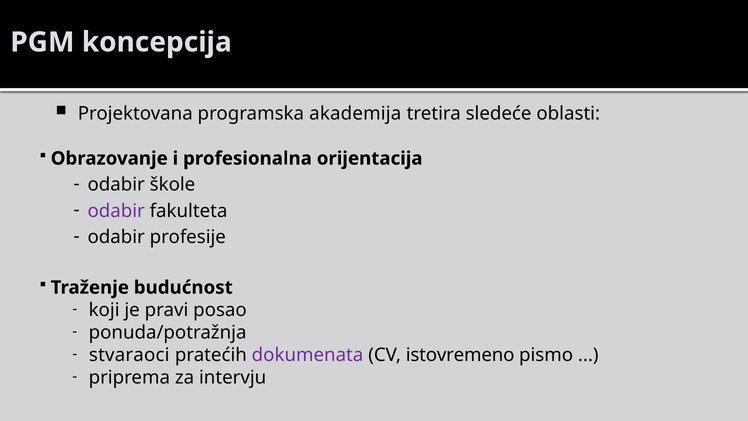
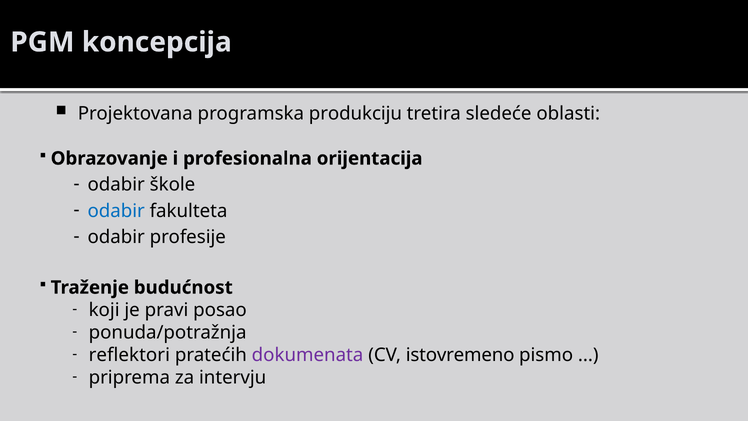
akademija: akademija -> produkciju (355, 113)
odabir colour: purple -> blue (116, 211)
stvaraoci: stvaraoci -> reflektori (129, 355)
